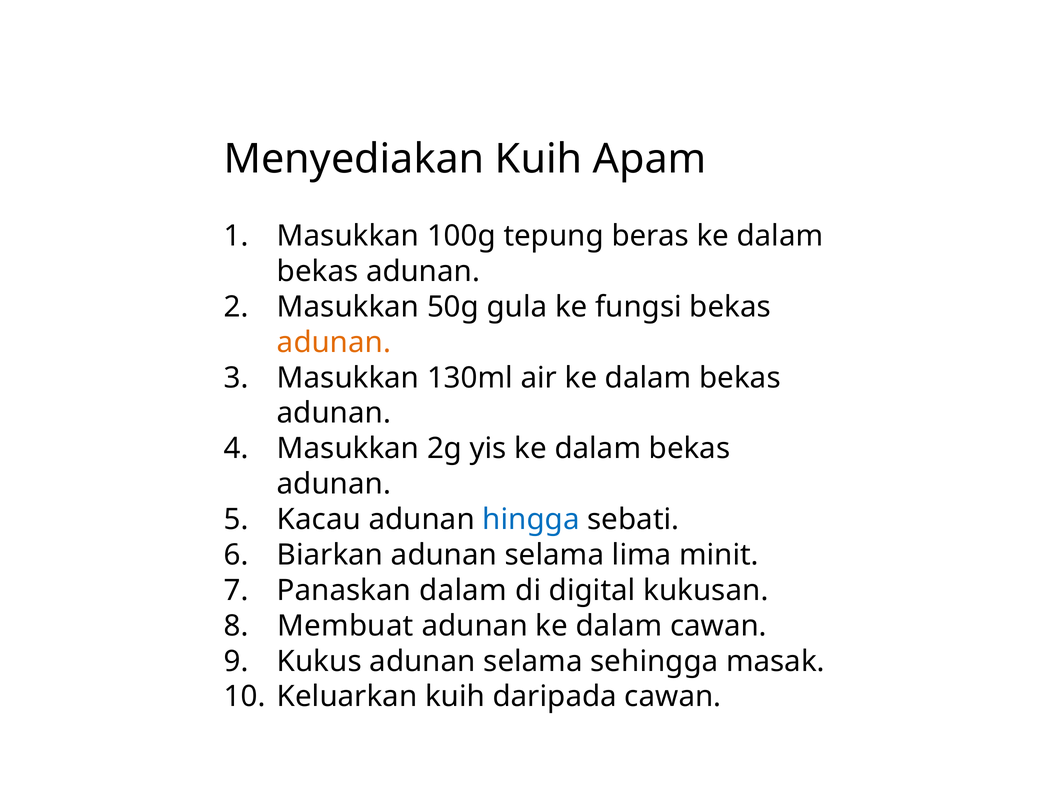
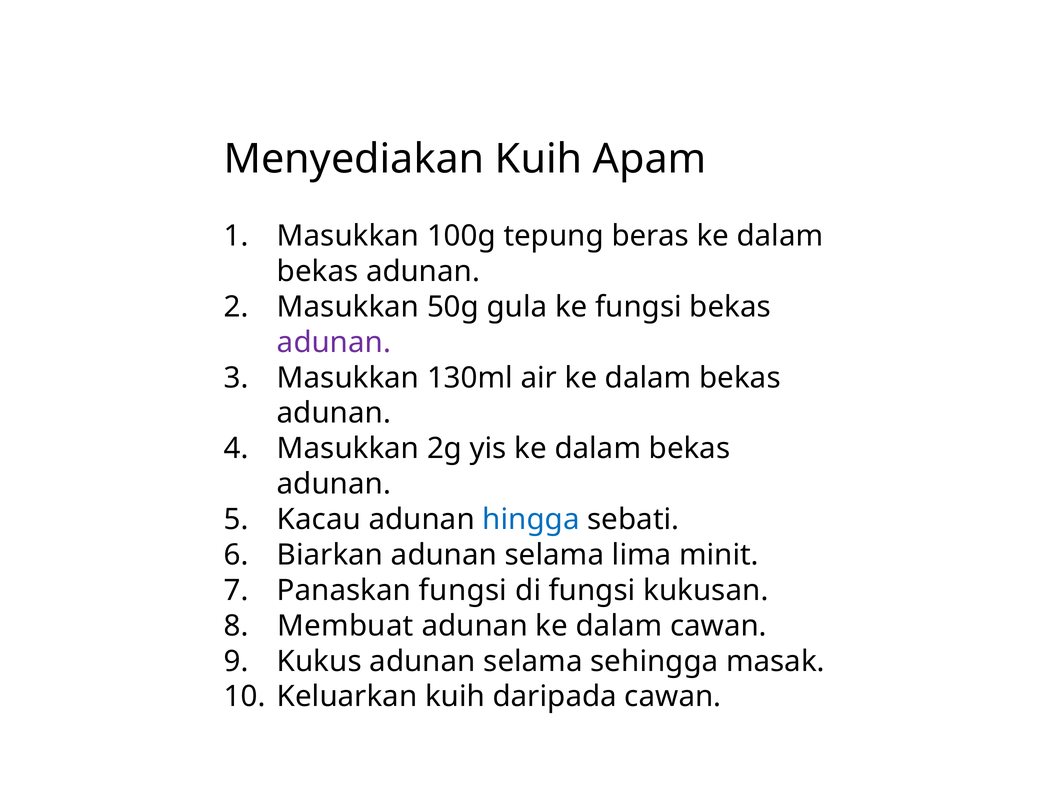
adunan colour: orange -> purple (334, 342)
Panaskan dalam: dalam -> fungsi (463, 591)
di digital: digital -> fungsi (592, 591)
